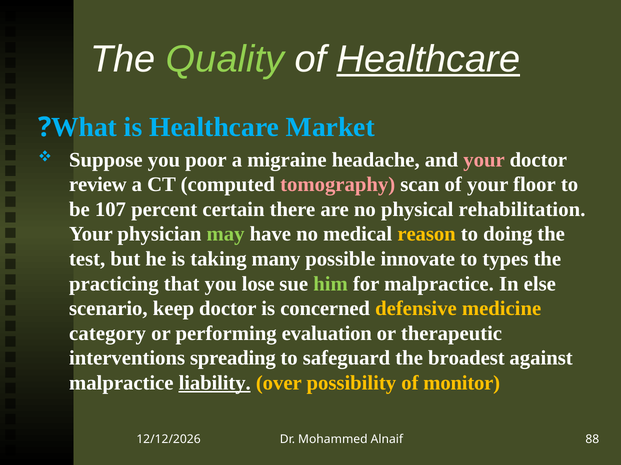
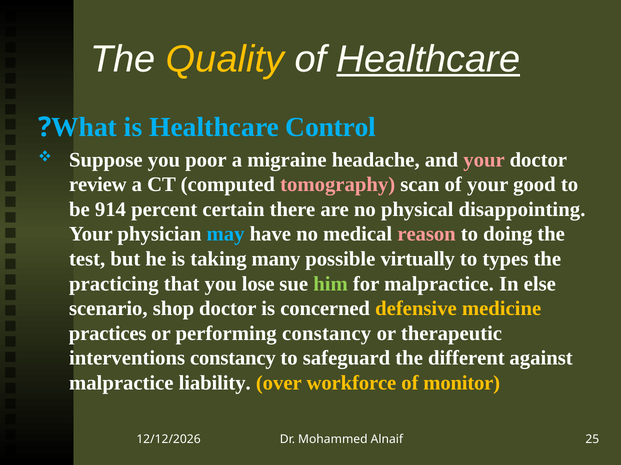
Quality colour: light green -> yellow (225, 59)
Market: Market -> Control (331, 127)
floor: floor -> good (534, 185)
107: 107 -> 914 (110, 210)
rehabilitation: rehabilitation -> disappointing (522, 210)
may colour: light green -> light blue (226, 235)
reason colour: yellow -> pink (427, 235)
innovate: innovate -> virtually (418, 259)
keep: keep -> shop (174, 309)
category: category -> practices (108, 334)
performing evaluation: evaluation -> constancy (327, 334)
interventions spreading: spreading -> constancy (233, 359)
broadest: broadest -> different (466, 359)
liability underline: present -> none (215, 384)
possibility: possibility -> workforce (351, 384)
88: 88 -> 25 (592, 440)
